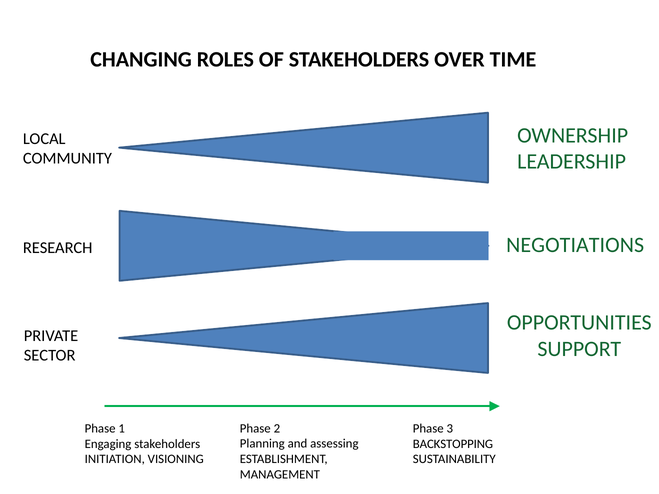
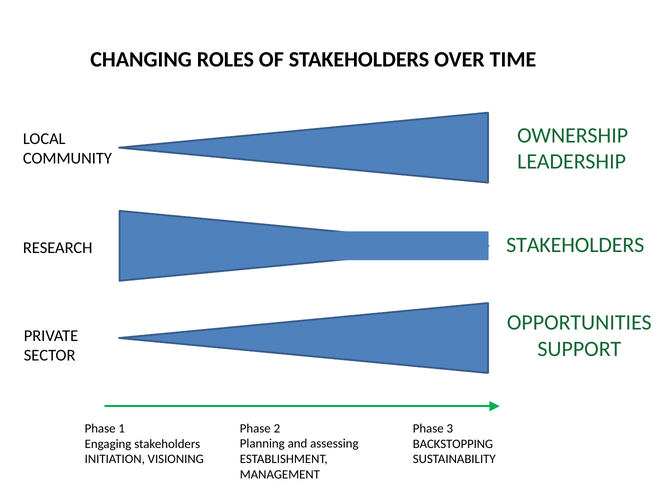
NEGOTIATIONS: NEGOTIATIONS -> STAKEHOLDERS (575, 245)
